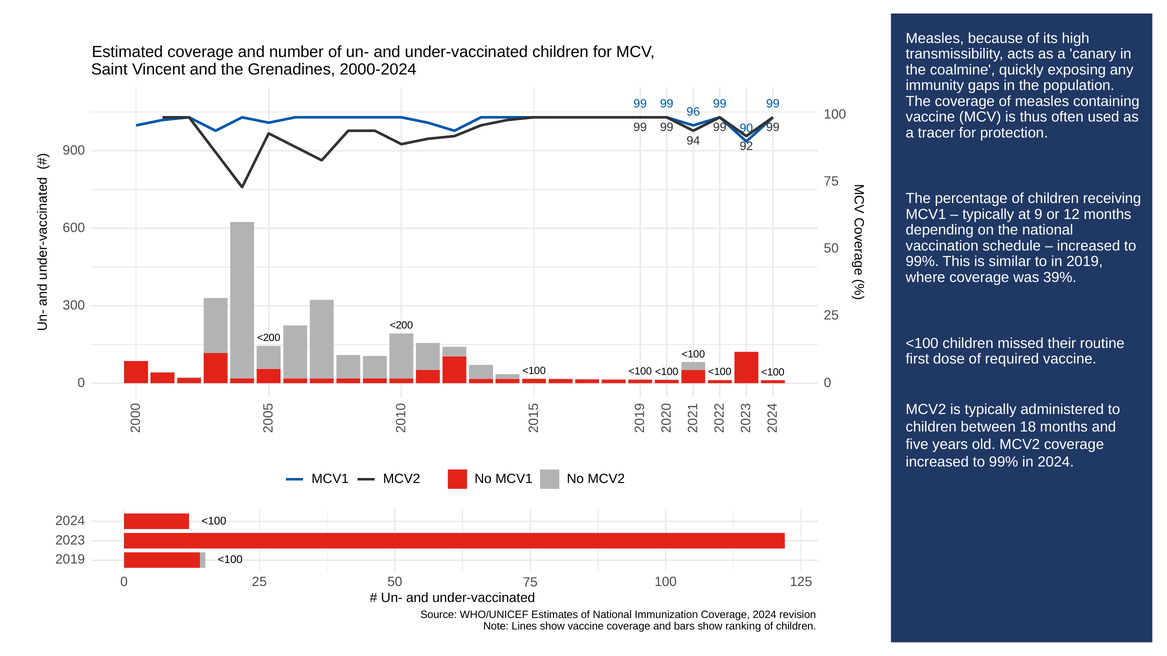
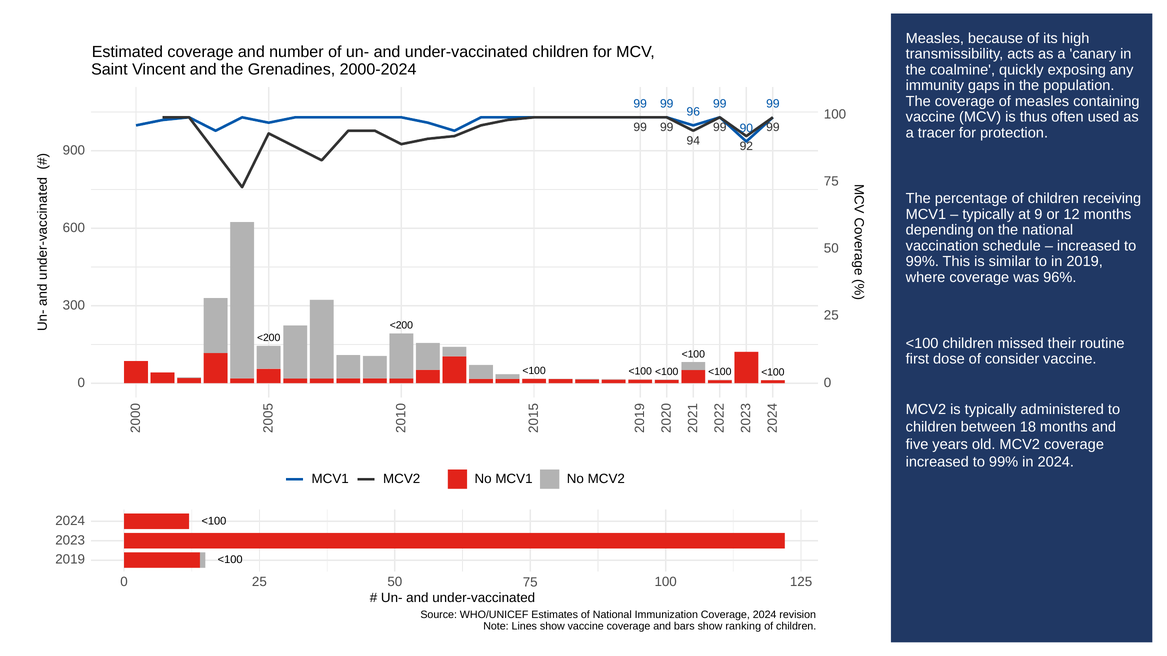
39%: 39% -> 96% (1060, 278)
required: required -> consider (1012, 359)
